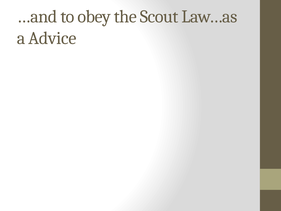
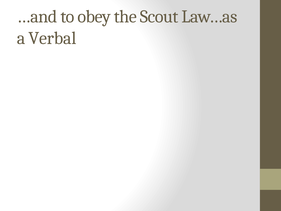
Advice: Advice -> Verbal (52, 38)
